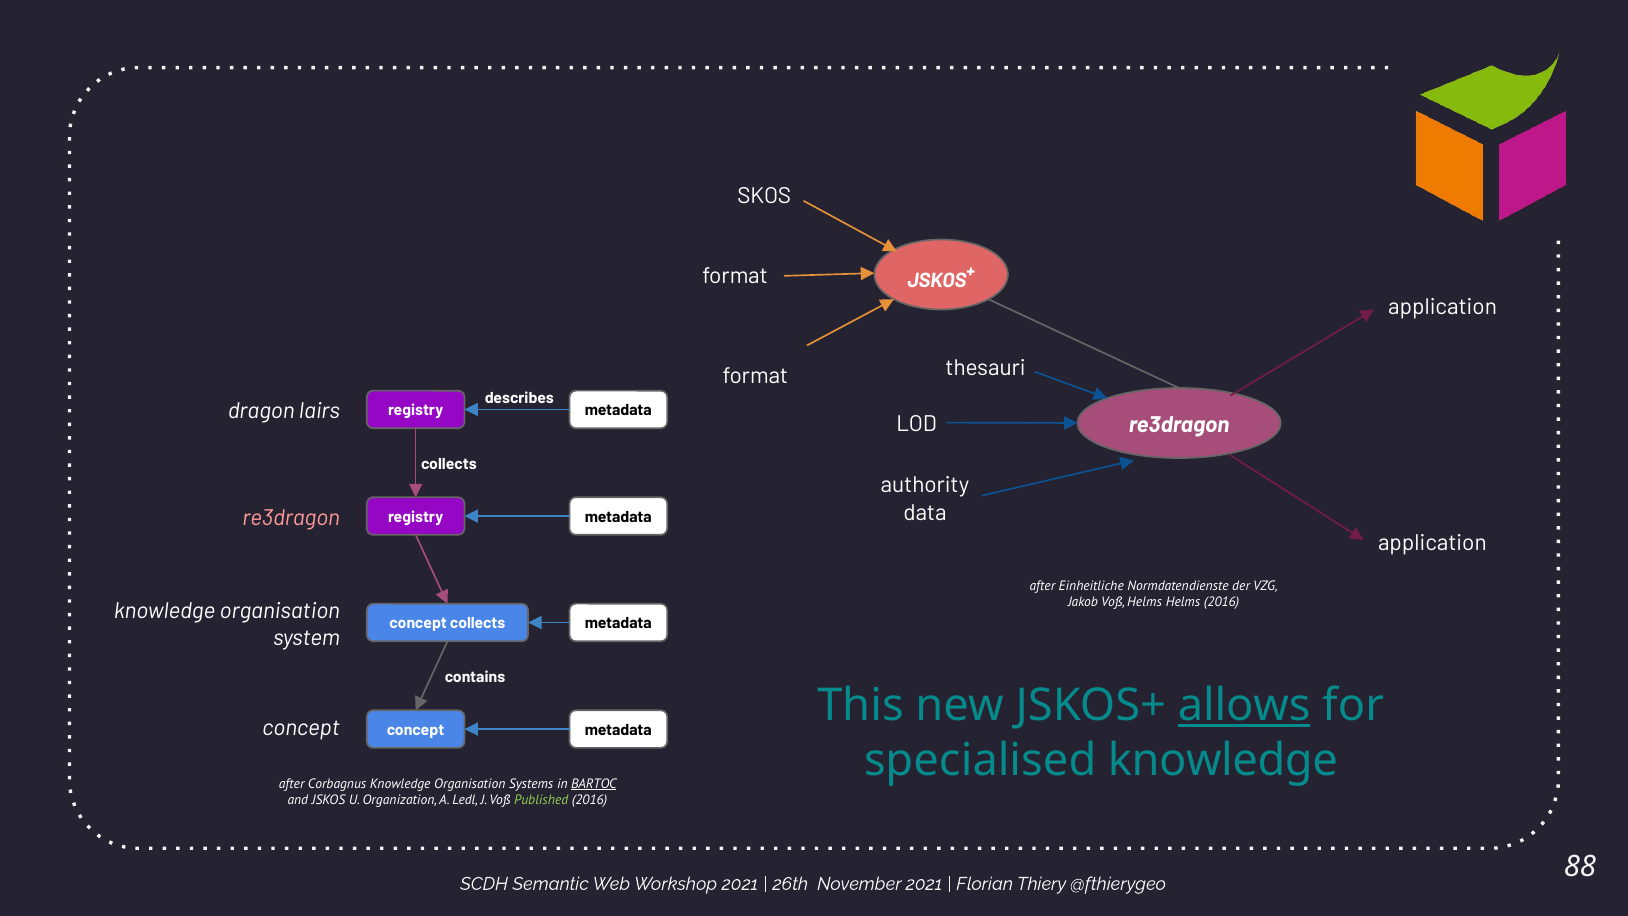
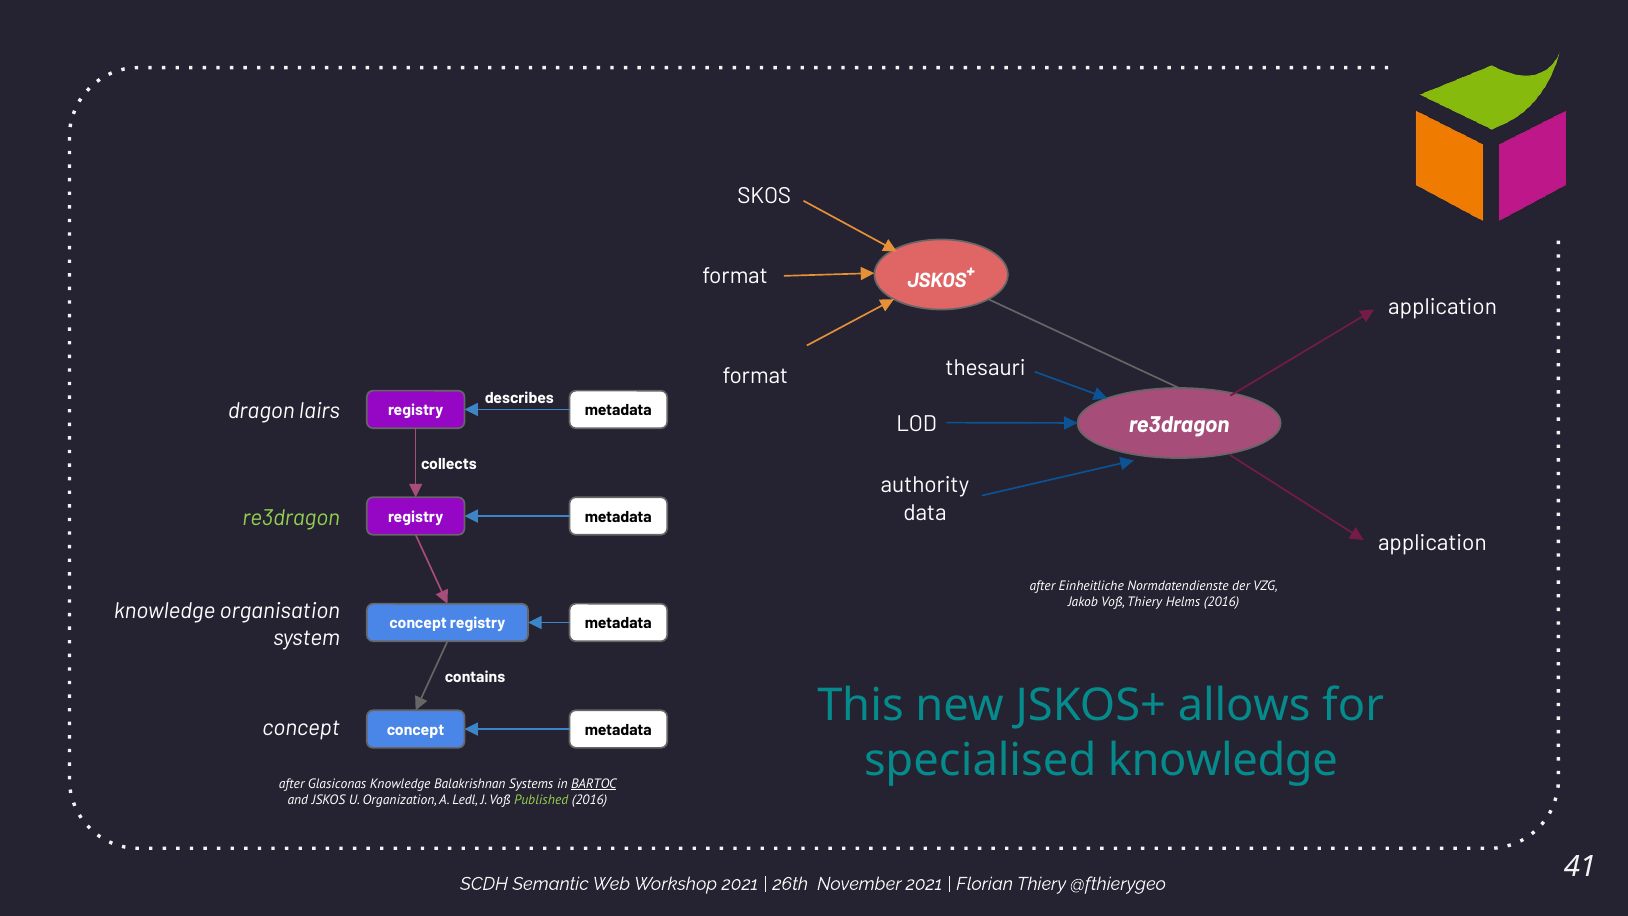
re3dragon colour: pink -> light green (291, 517)
Voß Helms: Helms -> Thiery (1145, 602)
concept collects: collects -> registry (478, 623)
allows underline: present -> none (1244, 706)
Corbagnus: Corbagnus -> Glasiconas (337, 784)
Organisation: Organisation -> Balakrishnan (470, 784)
88: 88 -> 41 (1580, 866)
